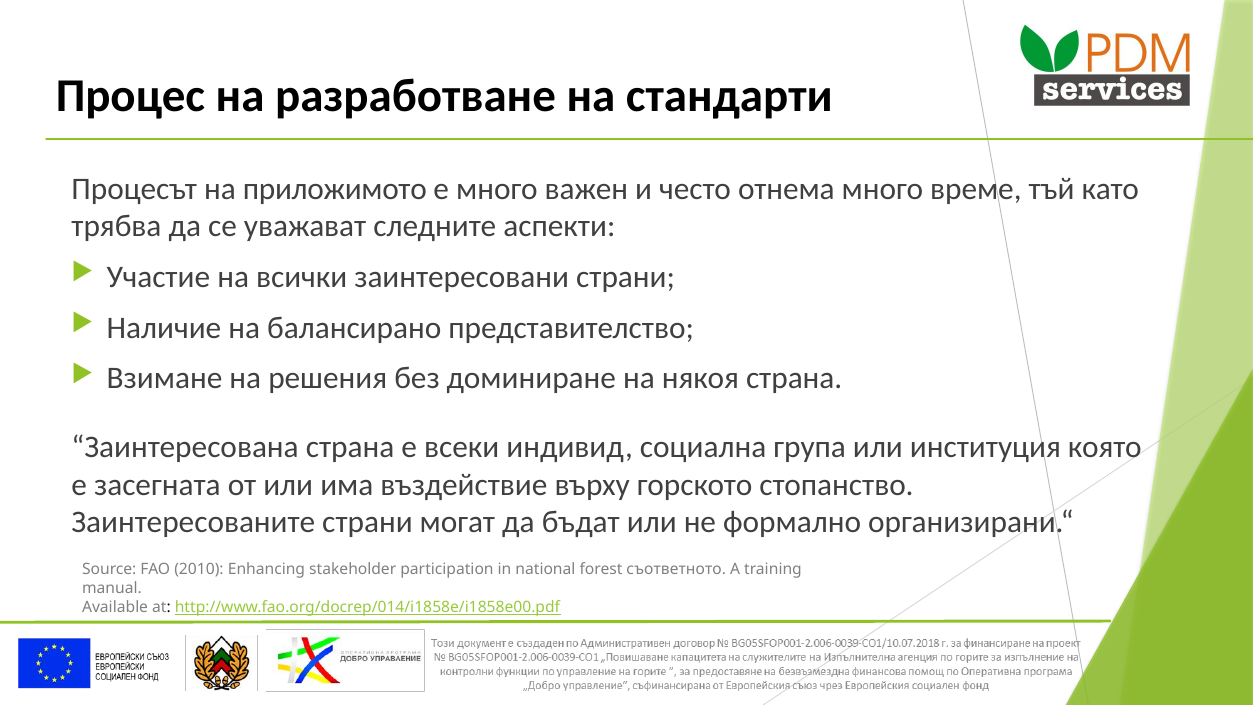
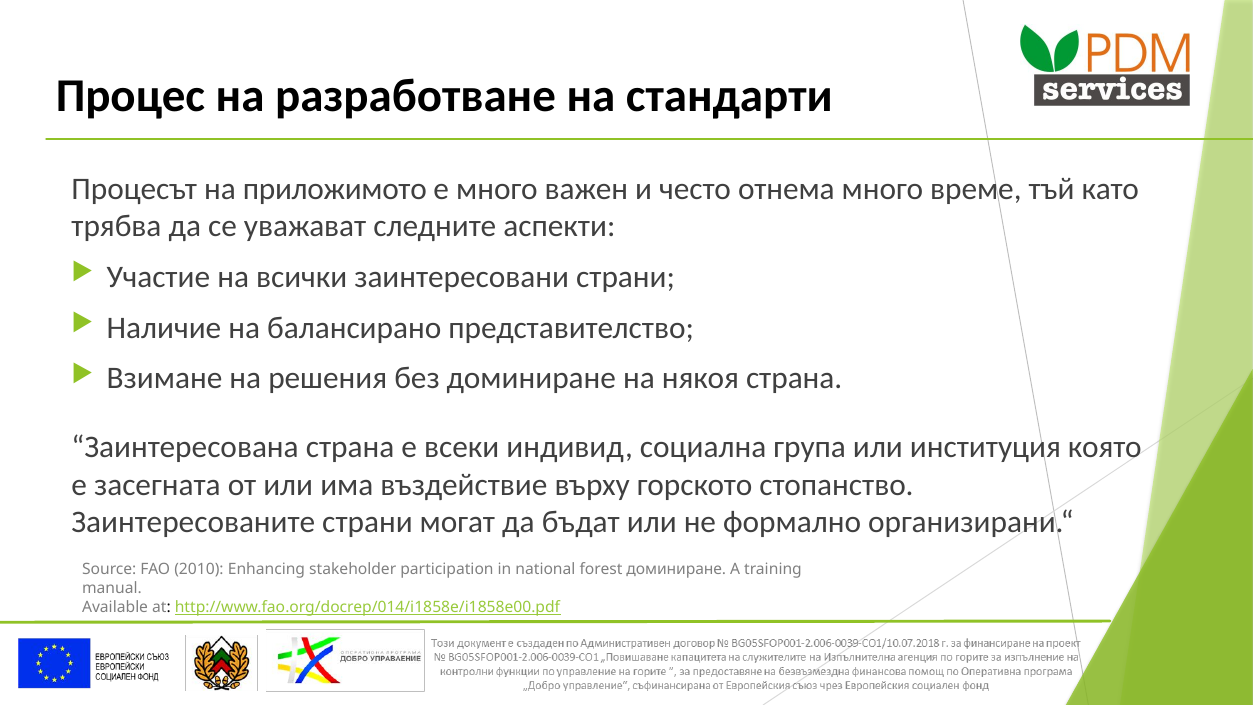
forest съответното: съответното -> доминиране (676, 569)
